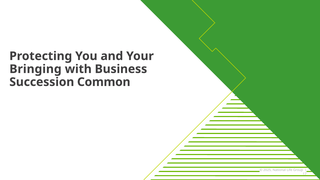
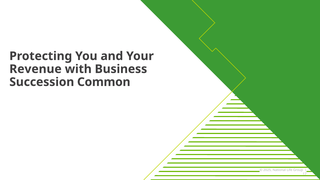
Bringing: Bringing -> Revenue (35, 69)
